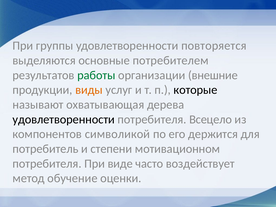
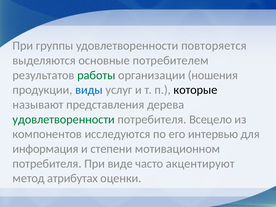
внешние: внешние -> ношения (213, 75)
виды colour: orange -> blue (89, 90)
охватывающая: охватывающая -> представления (105, 105)
удовлетворенности colour: black -> green (64, 119)
символикой: символикой -> исследуются (118, 134)
держится: держится -> интервью (213, 134)
потребитель: потребитель -> информация (46, 149)
воздействует: воздействует -> акцентируют (200, 164)
обучение: обучение -> атрибутах (72, 178)
